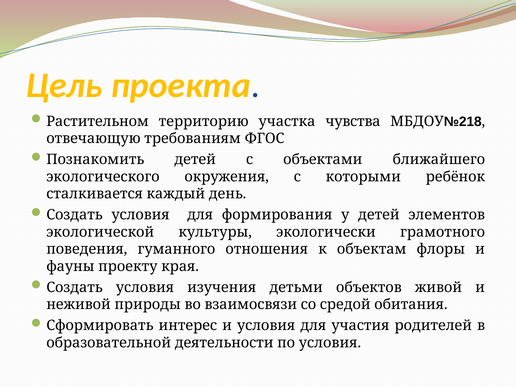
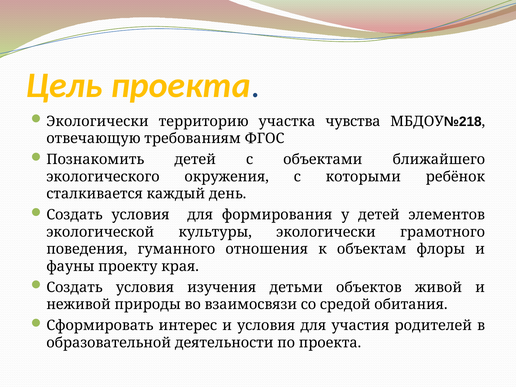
Растительном: Растительном -> Экологически (97, 121)
по условия: условия -> проекта (330, 343)
